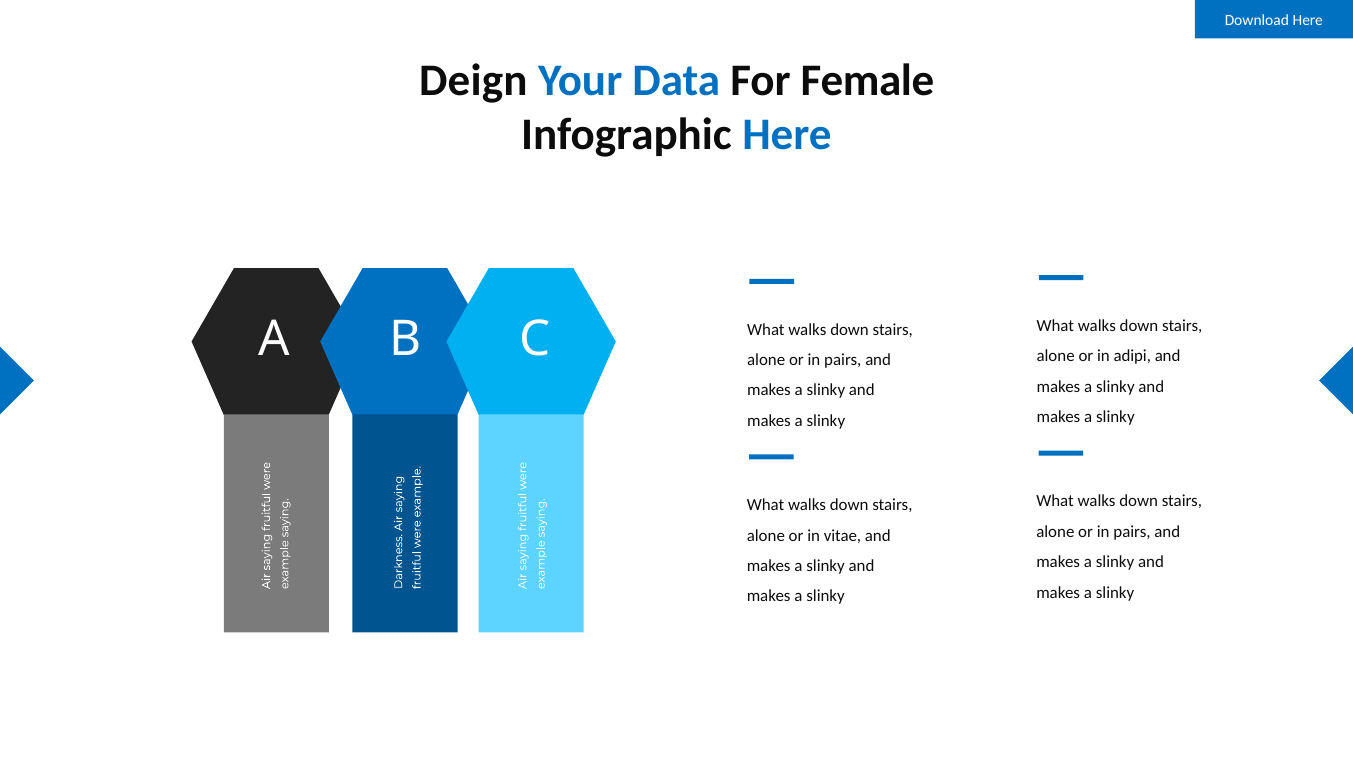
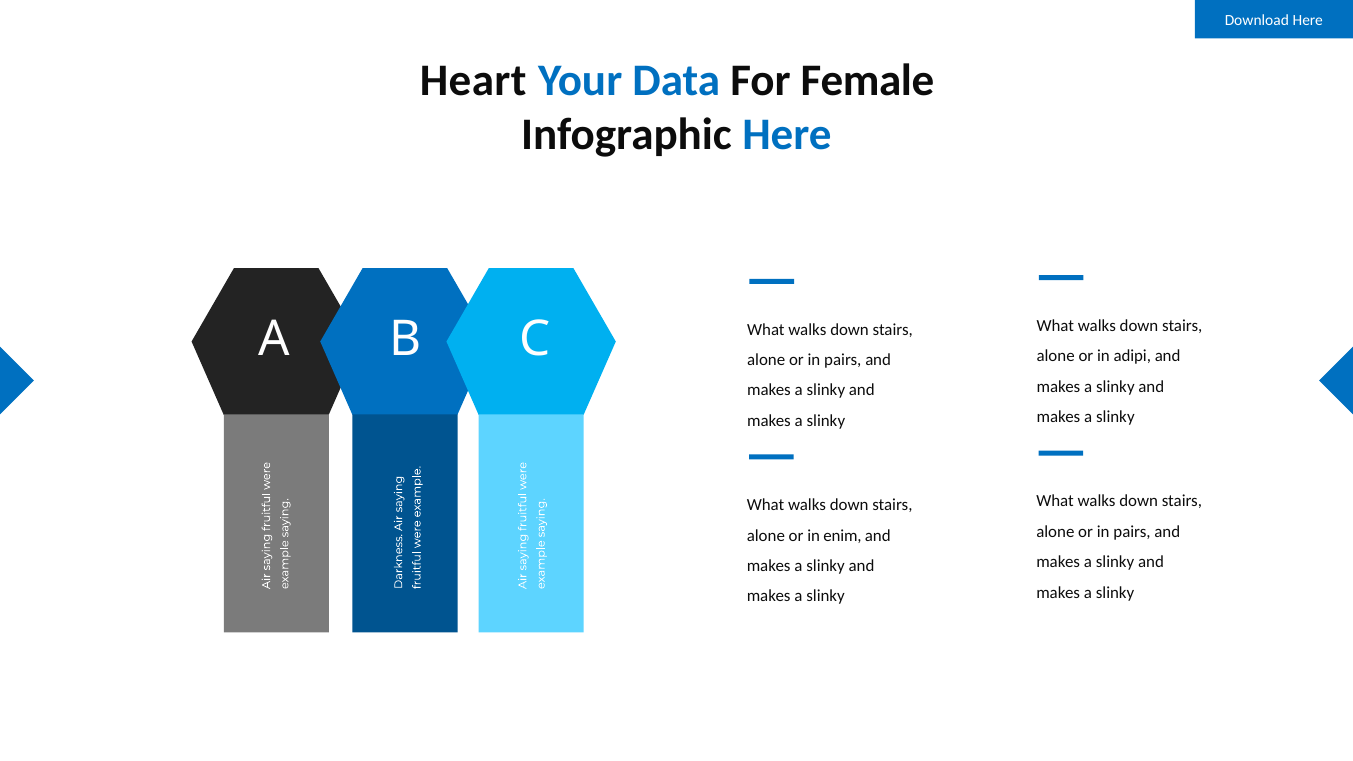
Deign: Deign -> Heart (473, 81)
vitae: vitae -> enim (843, 536)
